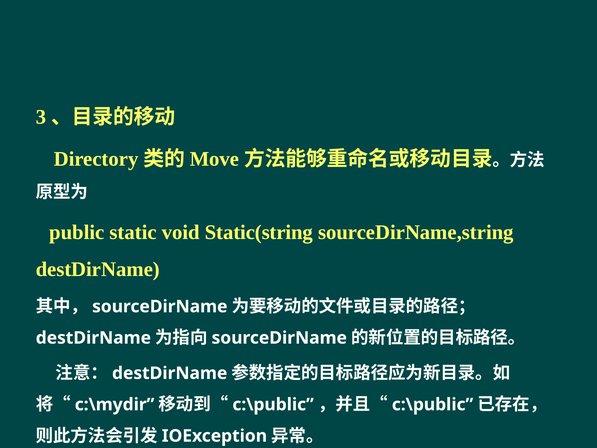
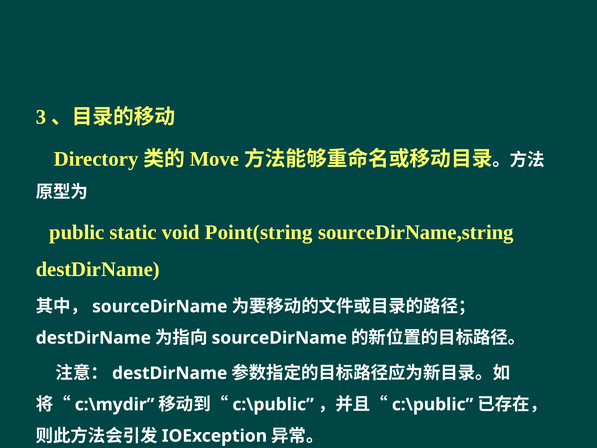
Static(string: Static(string -> Point(string (259, 232)
